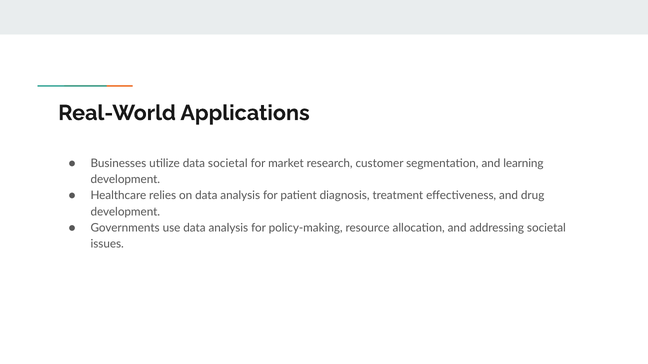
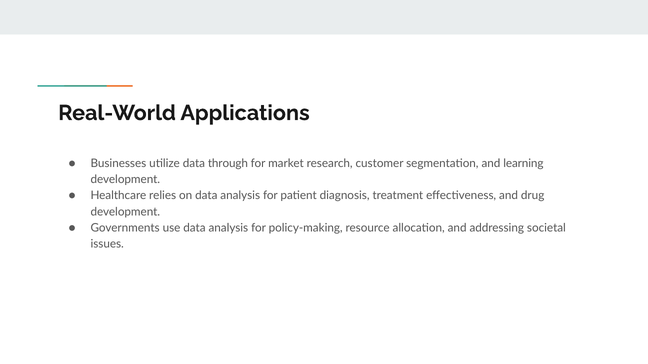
data societal: societal -> through (228, 164)
